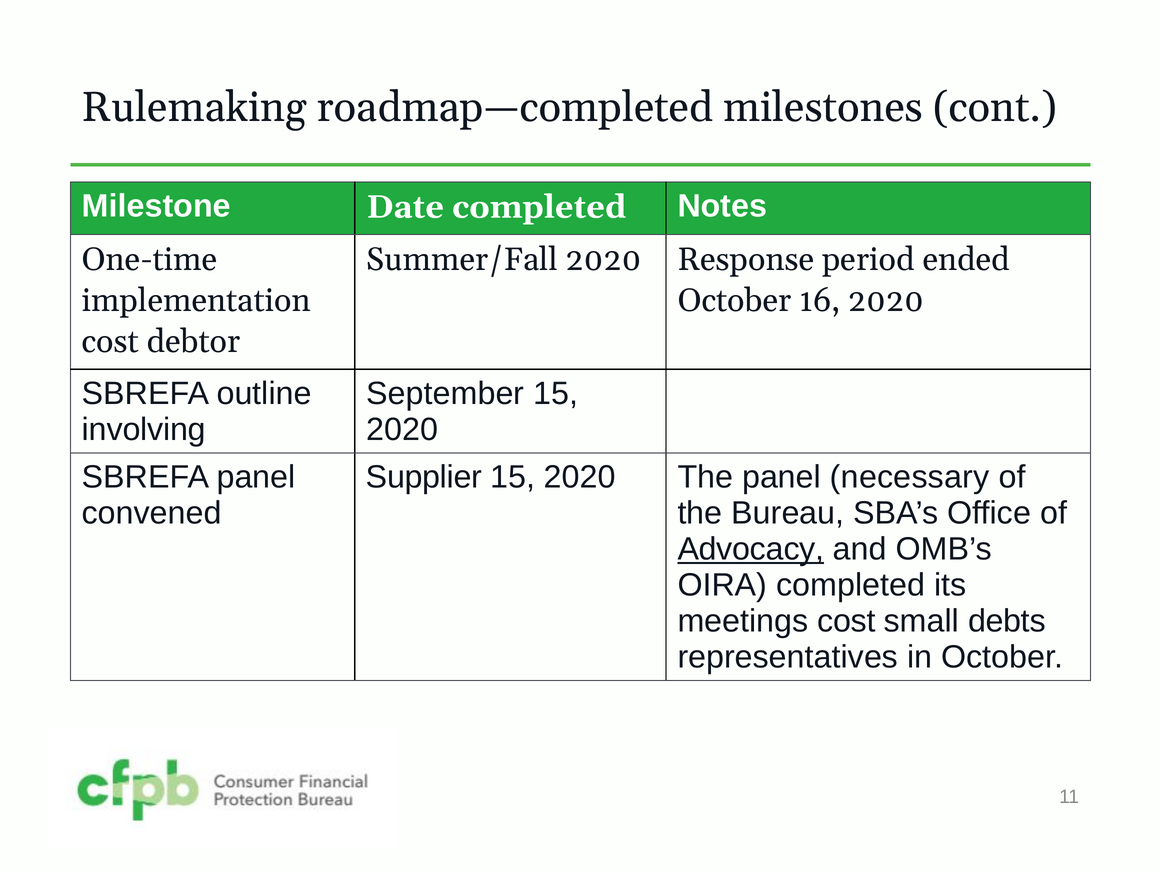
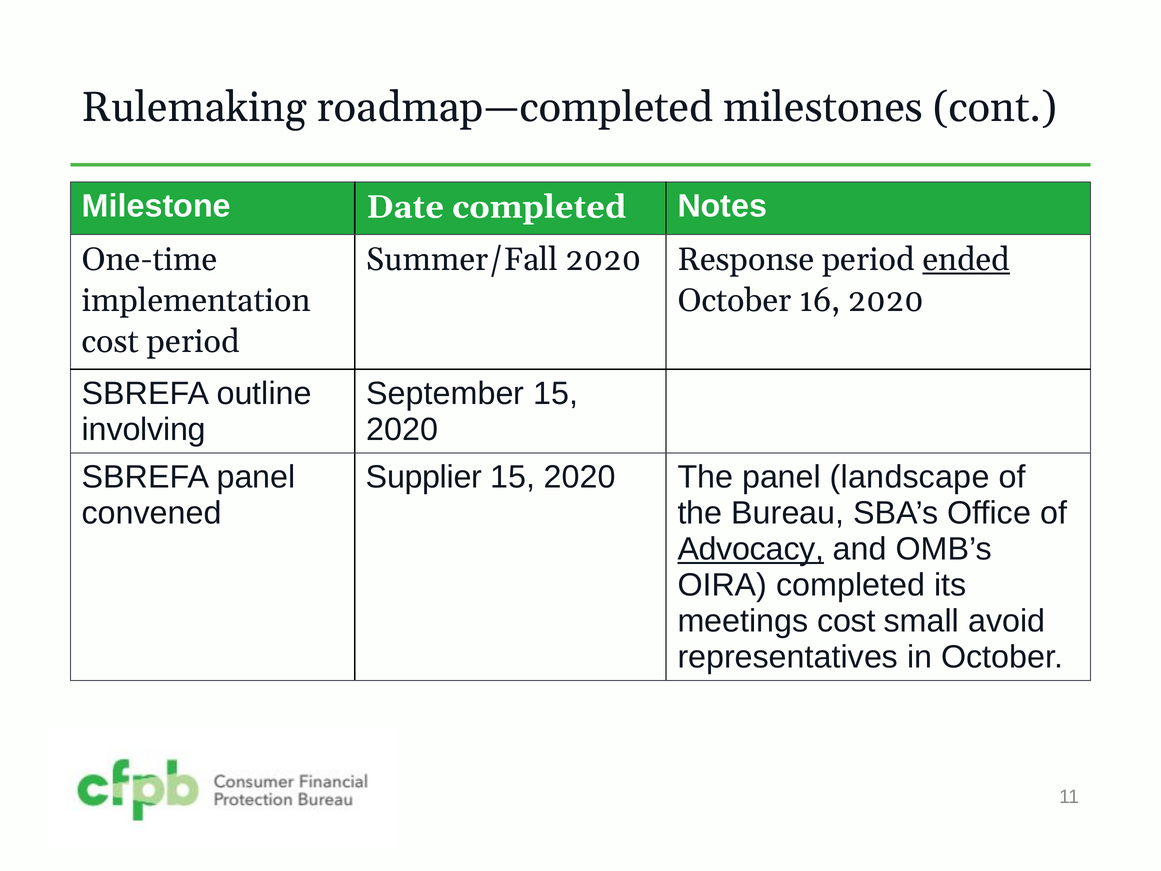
ended underline: none -> present (966, 260)
cost debtor: debtor -> period (193, 342)
necessary: necessary -> landscape (910, 477)
debts: debts -> avoid (1007, 621)
